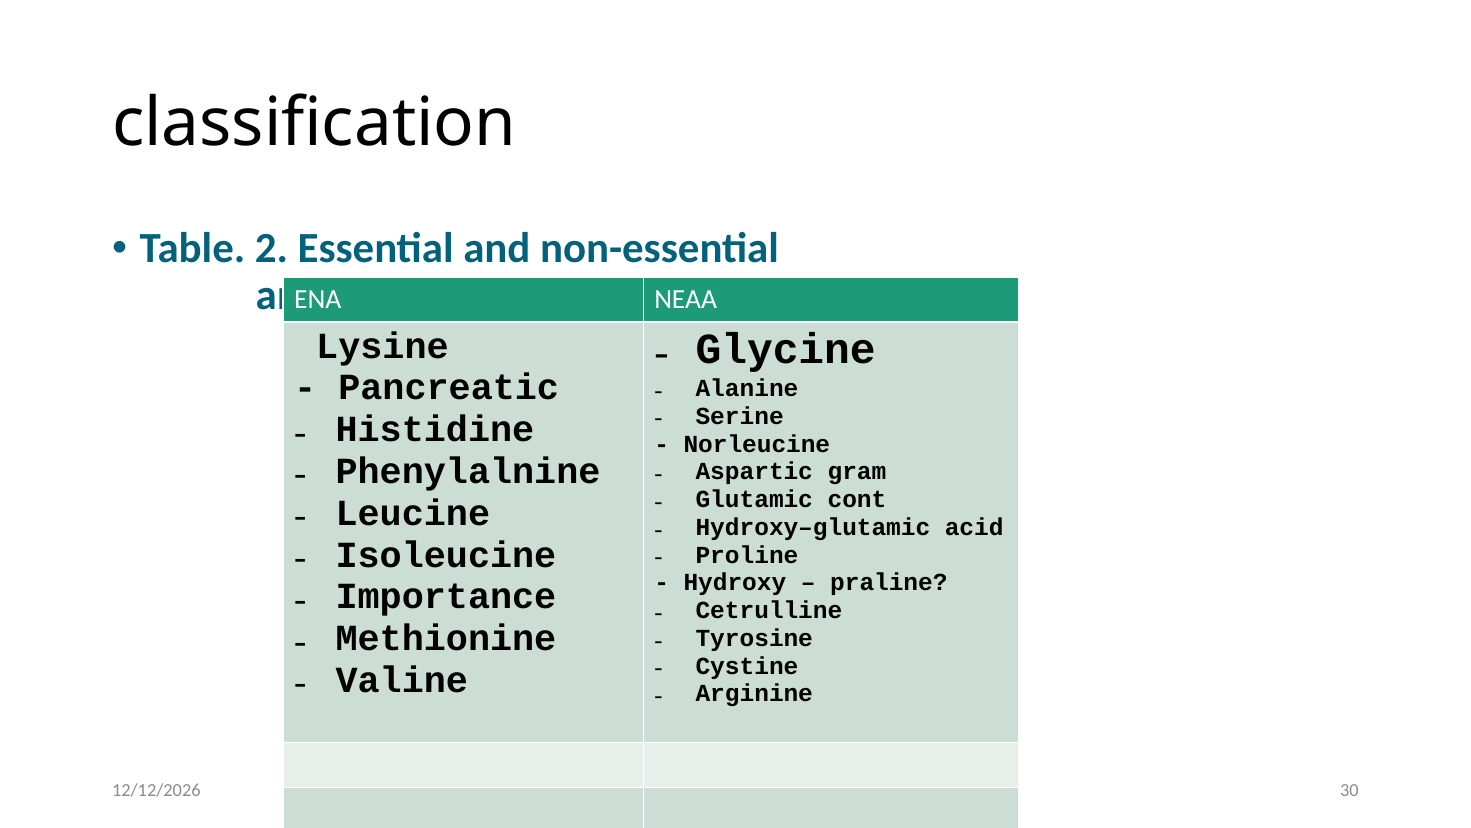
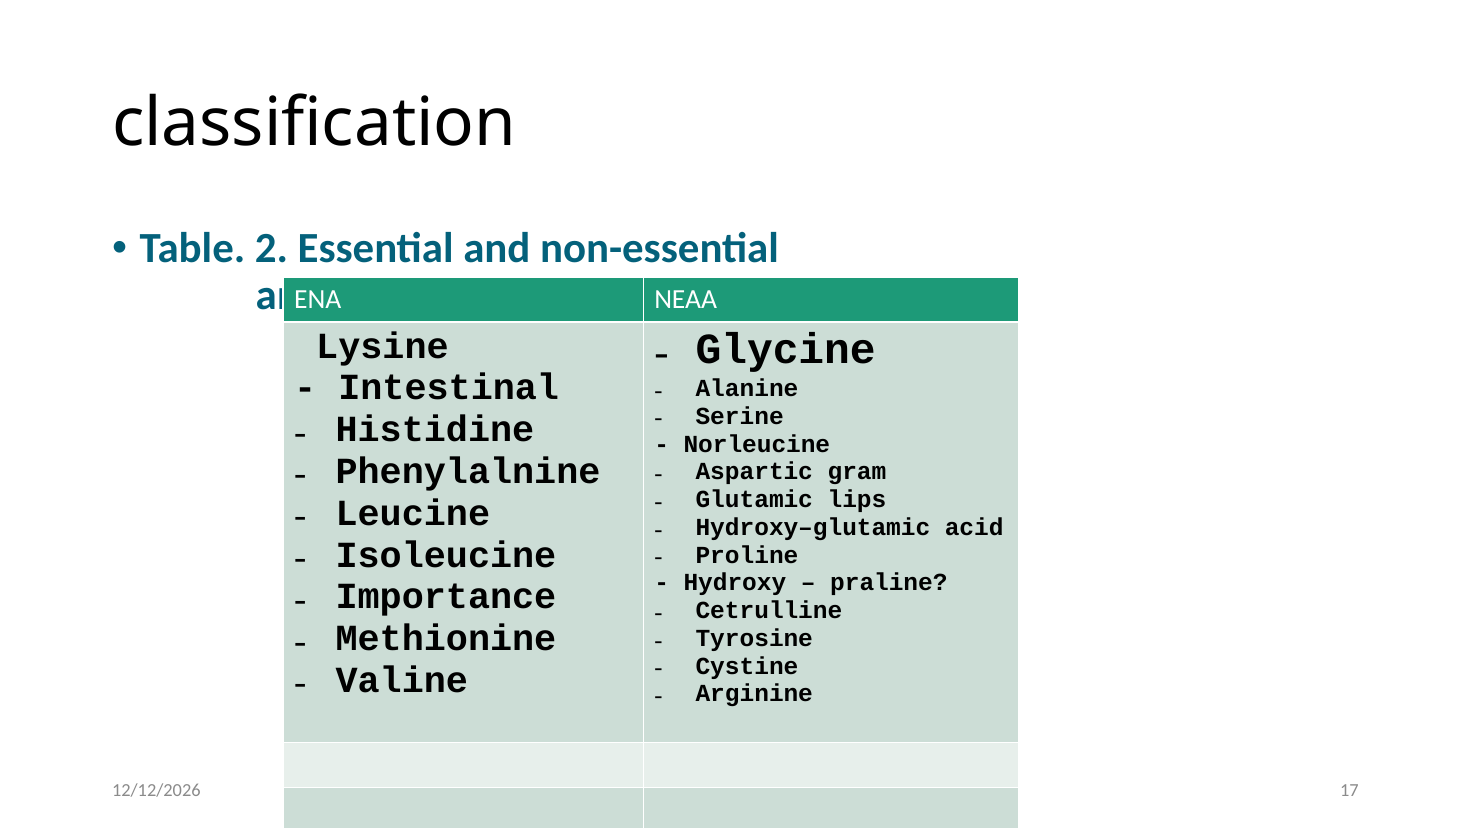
Pancreatic: Pancreatic -> Intestinal (449, 388)
cont: cont -> lips (857, 499)
30: 30 -> 17 (1349, 790)
